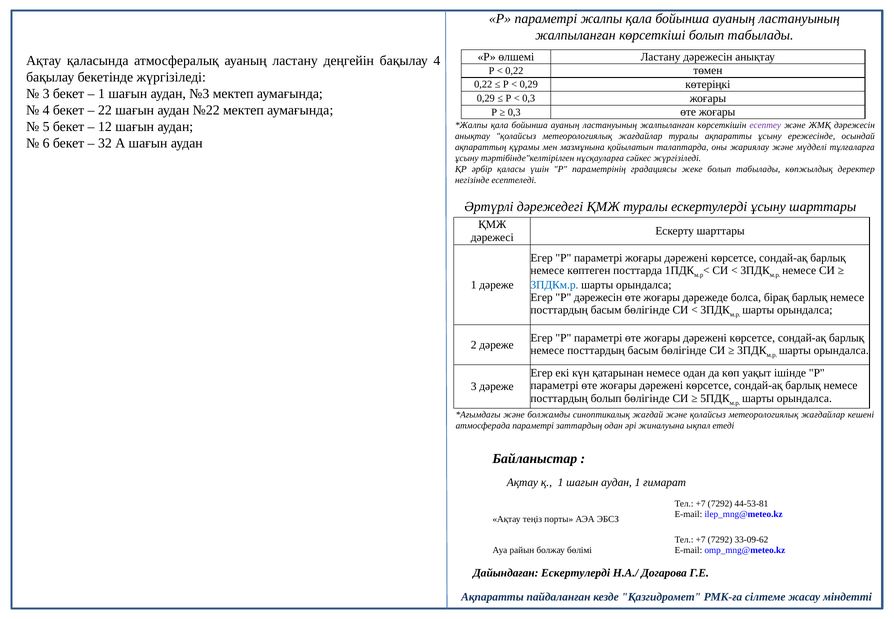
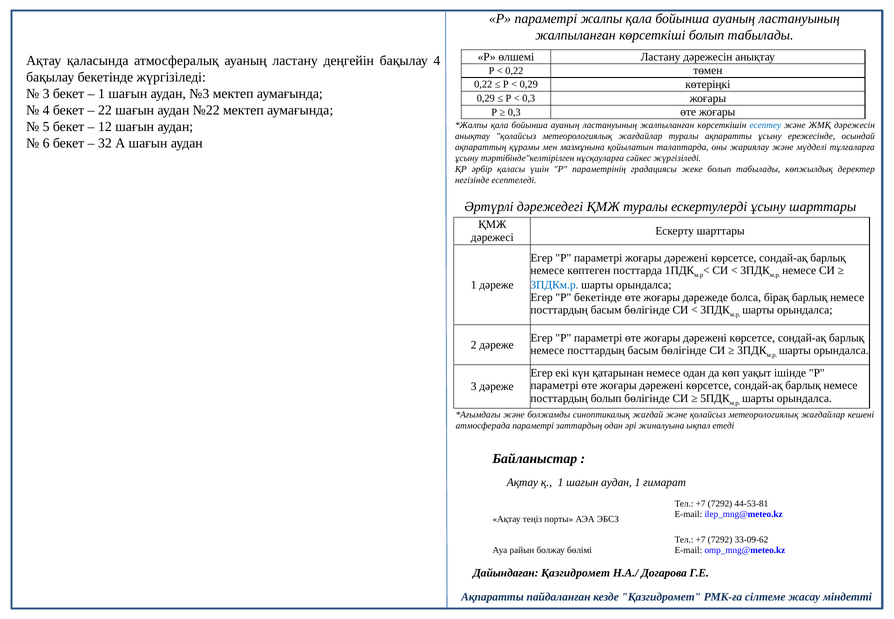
есептеу colour: purple -> blue (765, 125)
P дәрежесін: дәрежесін -> бекетінде (598, 297)
Дайындаған Ескертулерді: Ескертулерді -> Қазгидромет (576, 573)
